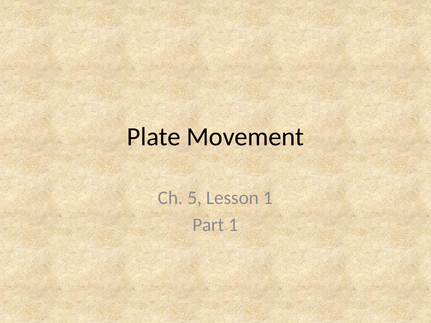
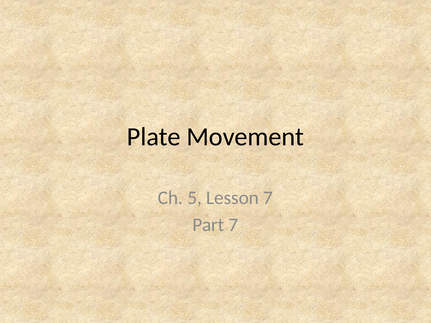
Lesson 1: 1 -> 7 (268, 198)
Part 1: 1 -> 7 (233, 225)
